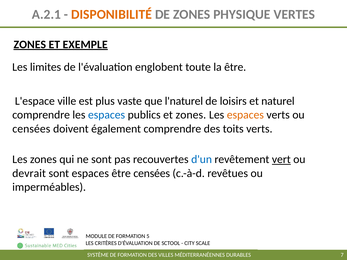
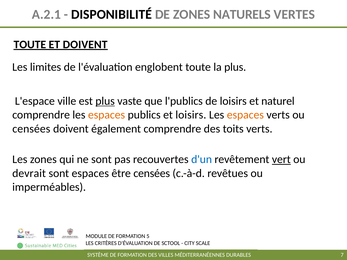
DISPONIBILITÉ colour: orange -> black (112, 14)
PHYSIQUE: PHYSIQUE -> NATURELS (242, 14)
ZONES: ZONES -> TOUTE (30, 45)
ET EXEMPLE: EXEMPLE -> DOIVENT (85, 45)
la être: être -> plus (235, 67)
plus underline: none -> present (105, 101)
l'naturel: l'naturel -> l'publics (184, 101)
espaces colour: blue -> orange (107, 115)
et zones: zones -> loisirs (191, 115)
